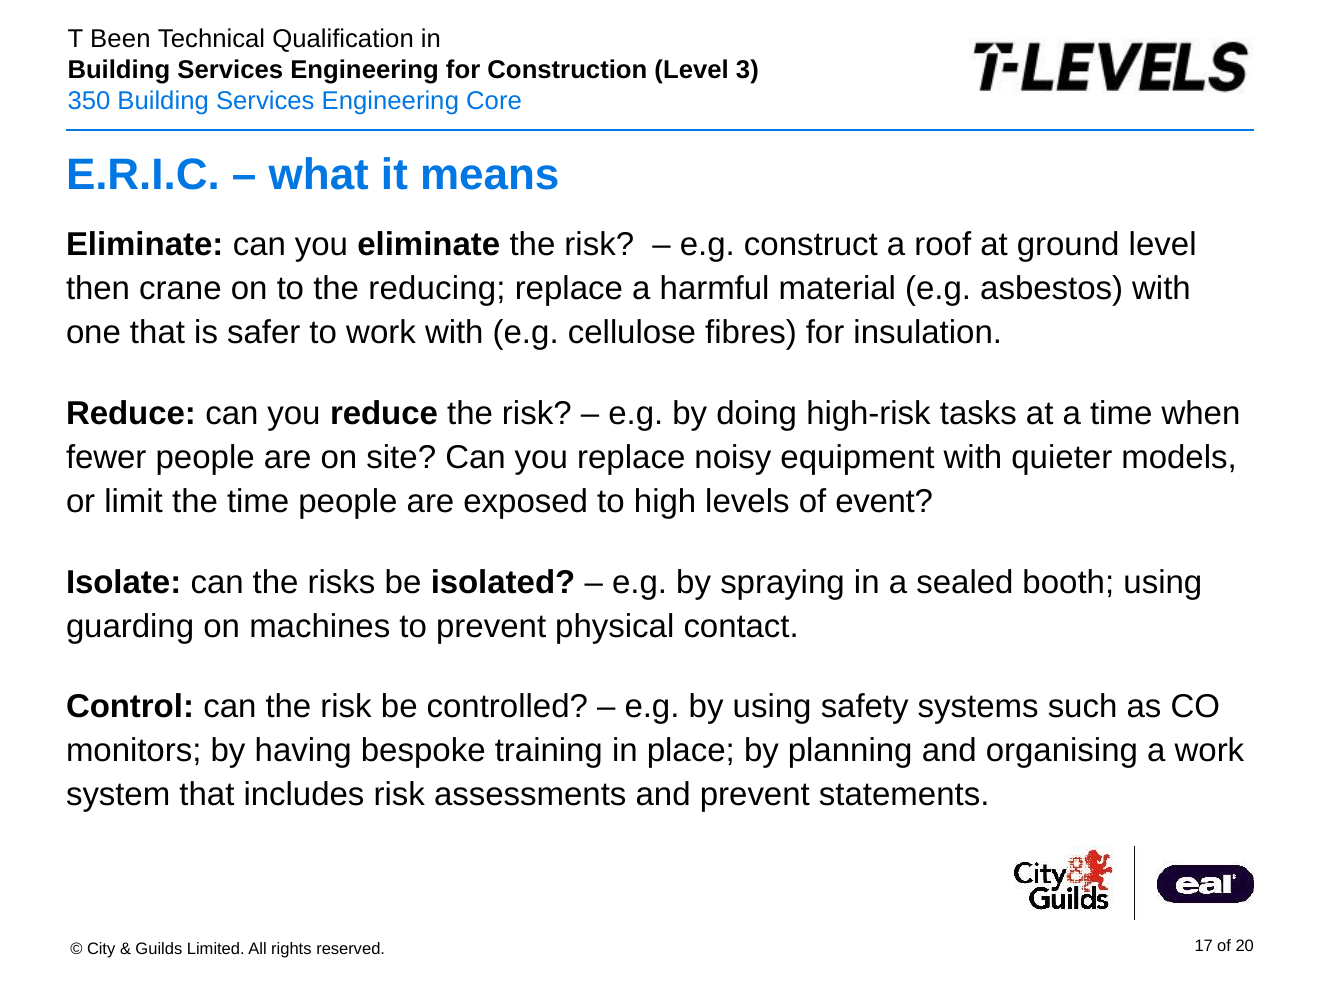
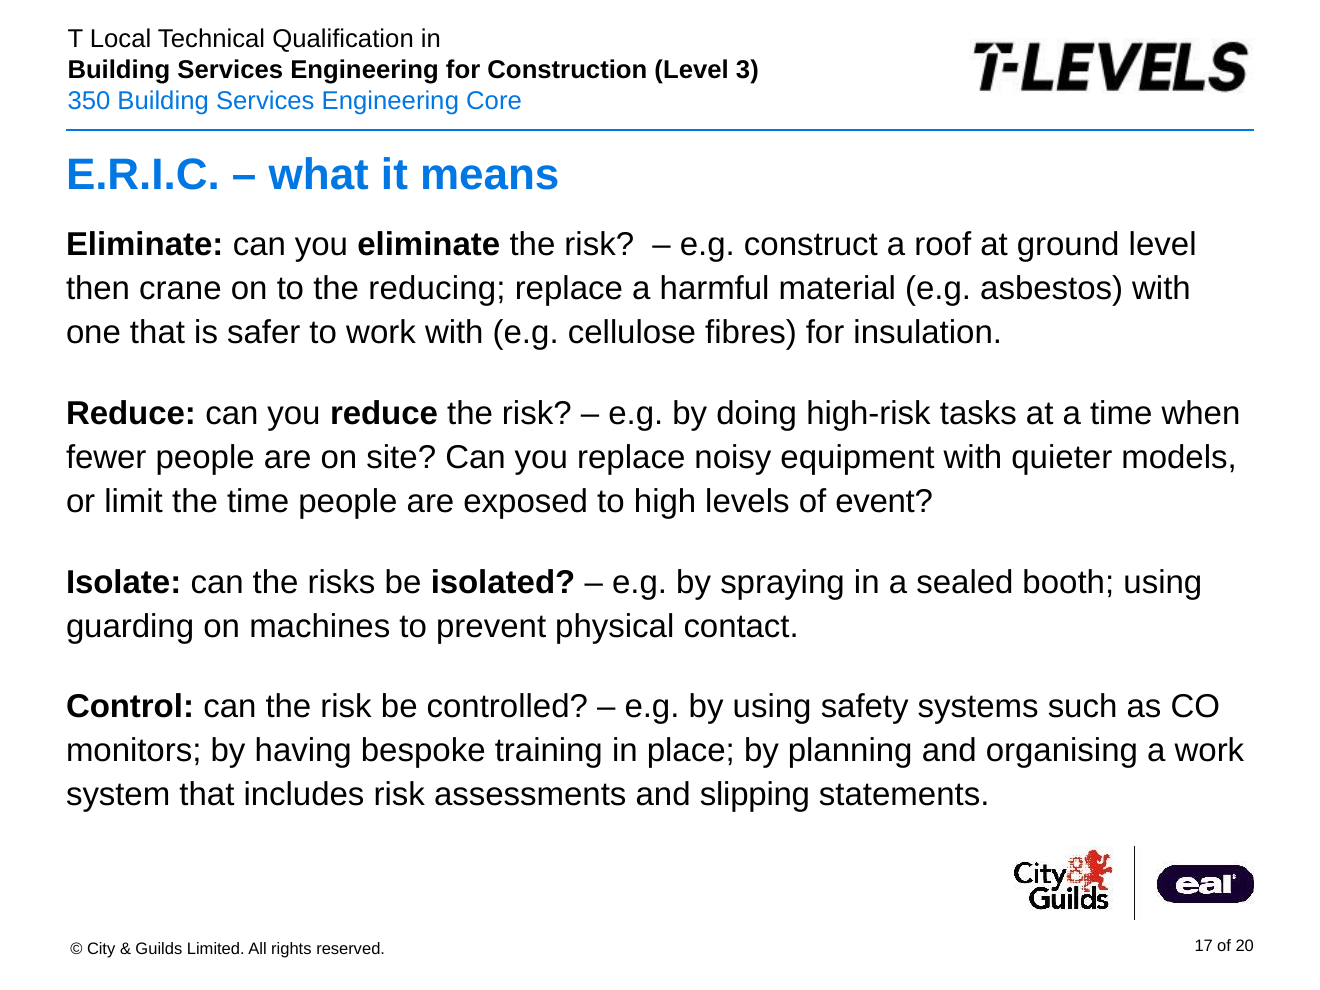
Been: Been -> Local (121, 39)
and prevent: prevent -> slipping (755, 795)
